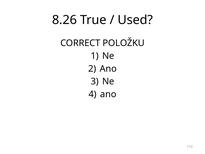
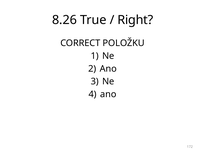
Used: Used -> Right (135, 20)
